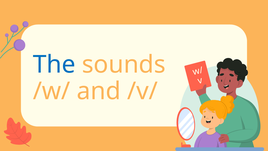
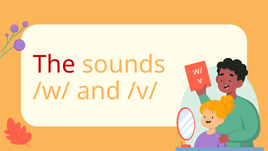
The colour: blue -> red (54, 65)
